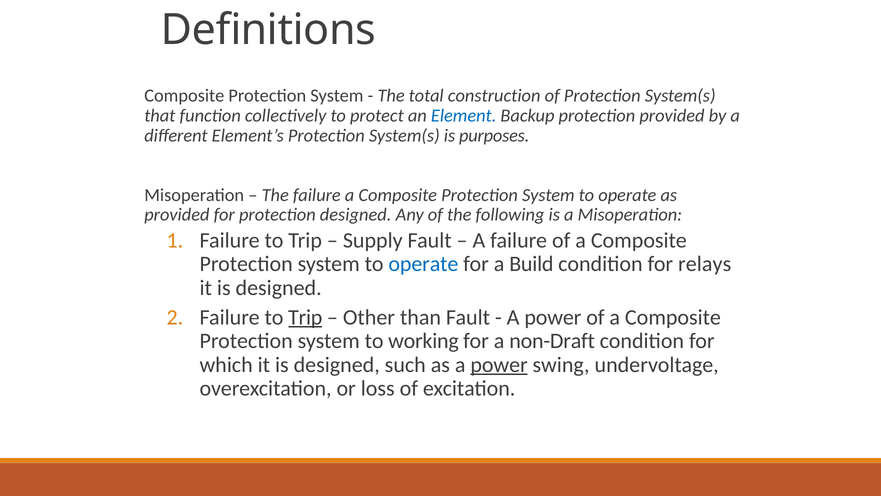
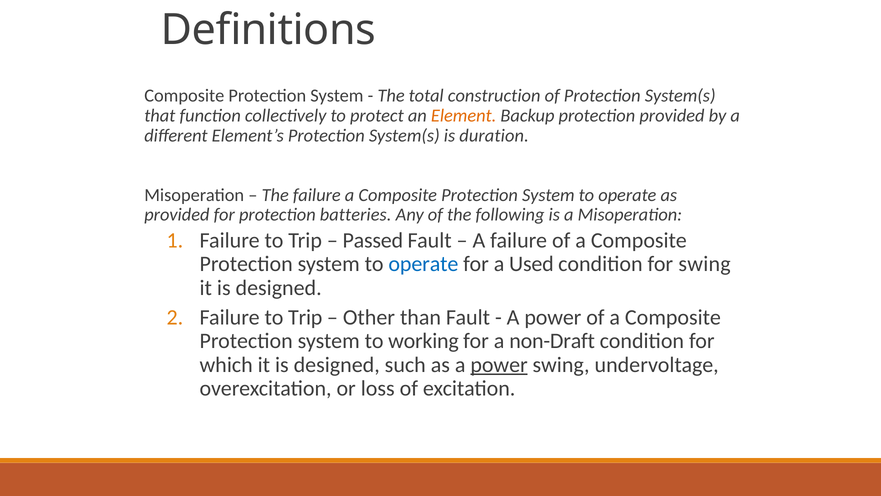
Element colour: blue -> orange (464, 116)
purposes: purposes -> duration (494, 135)
protection designed: designed -> batteries (356, 215)
Supply: Supply -> Passed (373, 240)
Build: Build -> Used (531, 264)
for relays: relays -> swing (705, 264)
Trip underline: present -> none (305, 317)
